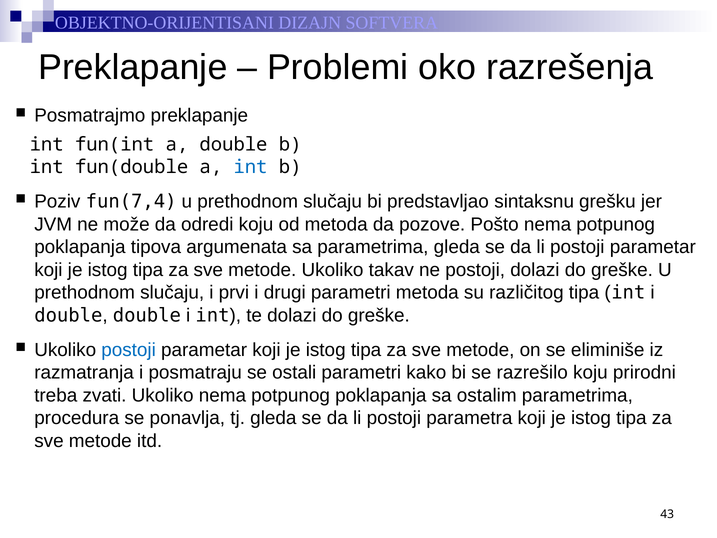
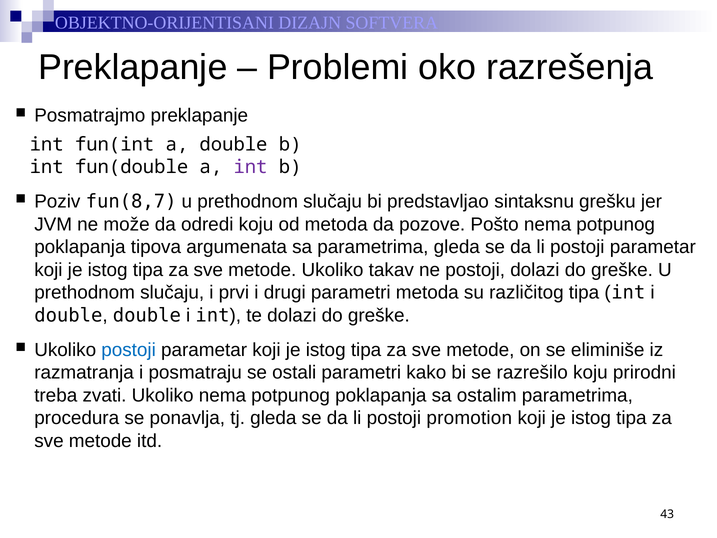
int colour: blue -> purple (250, 167)
fun(7,4: fun(7,4 -> fun(8,7 (131, 202)
parametra: parametra -> promotion (469, 418)
